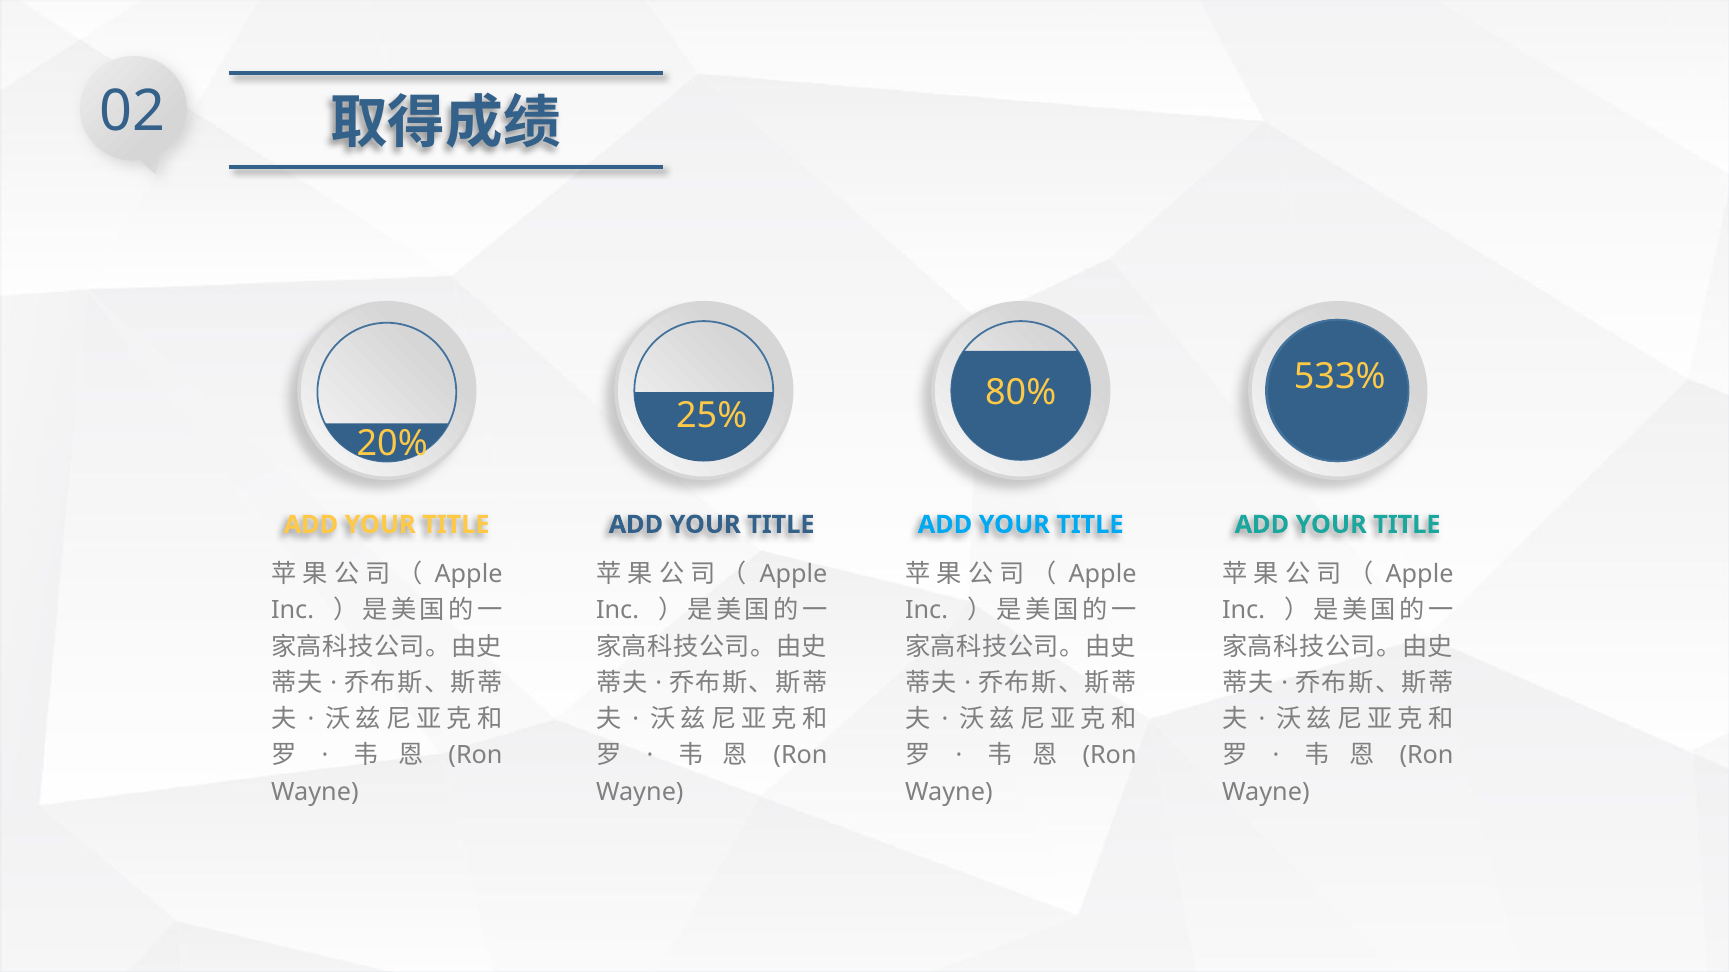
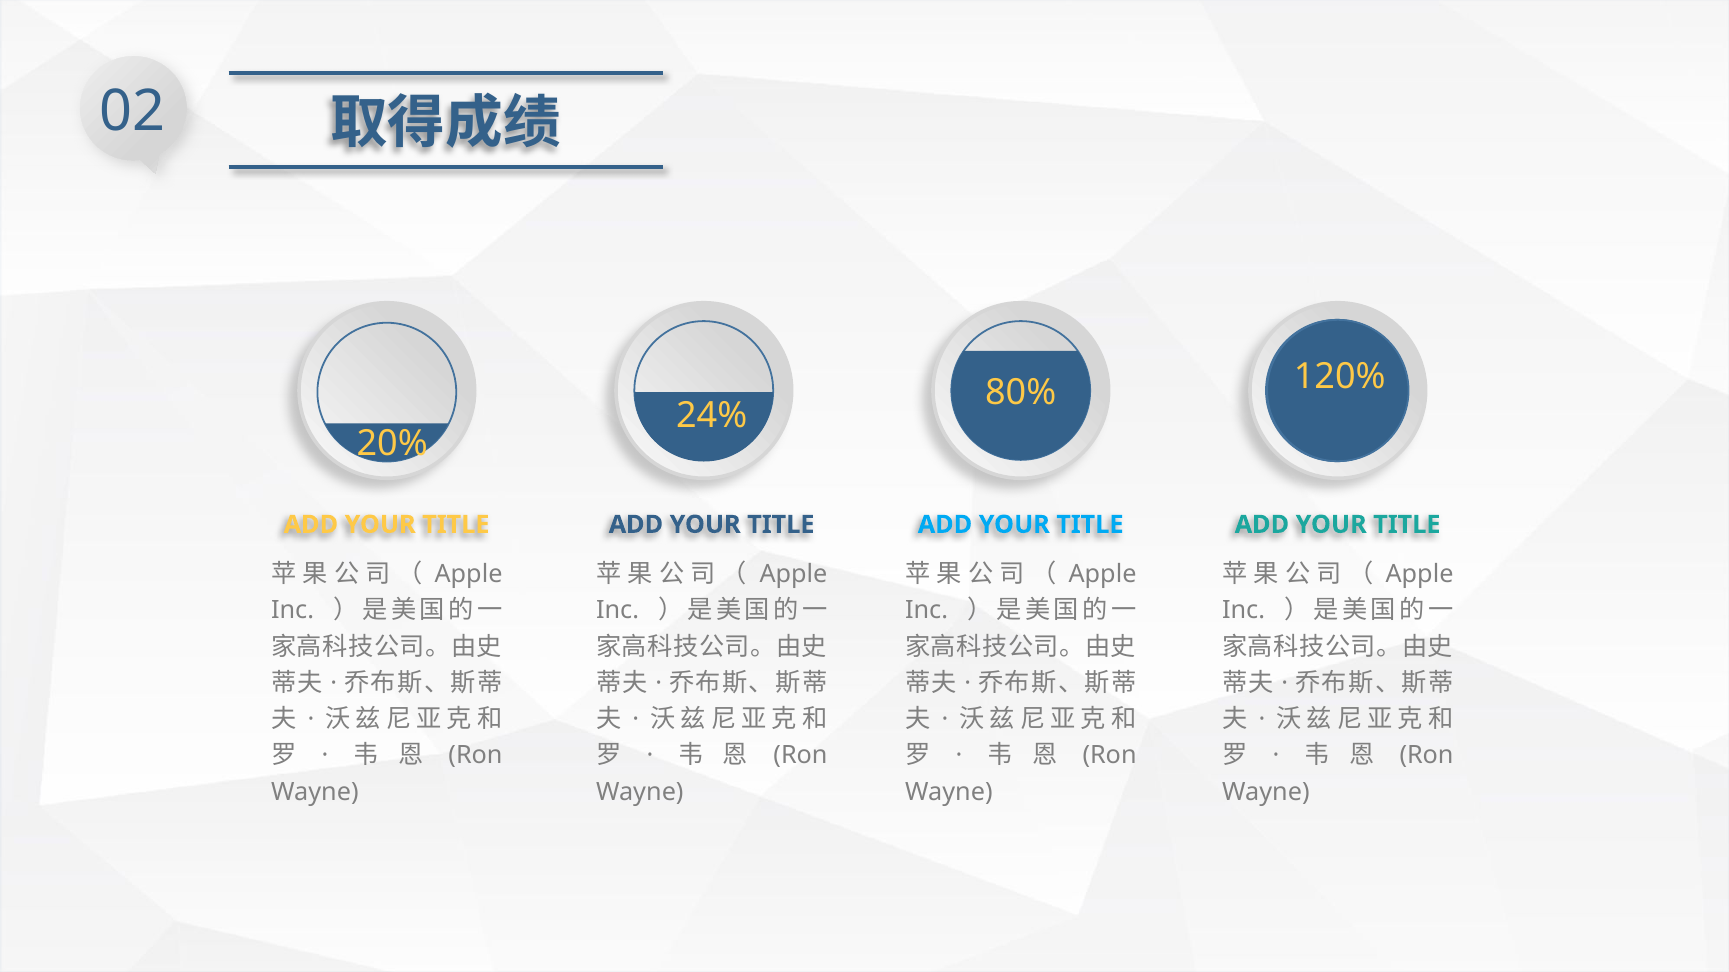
533%: 533% -> 120% (1340, 376)
25%: 25% -> 24% (712, 416)
